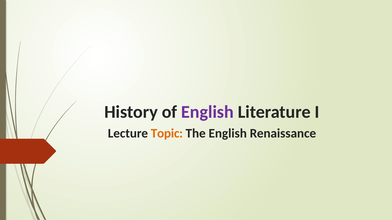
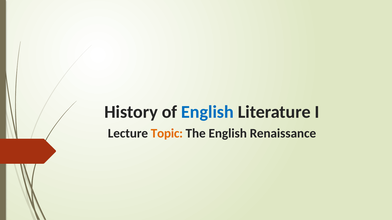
English colour: purple -> blue (207, 112)
